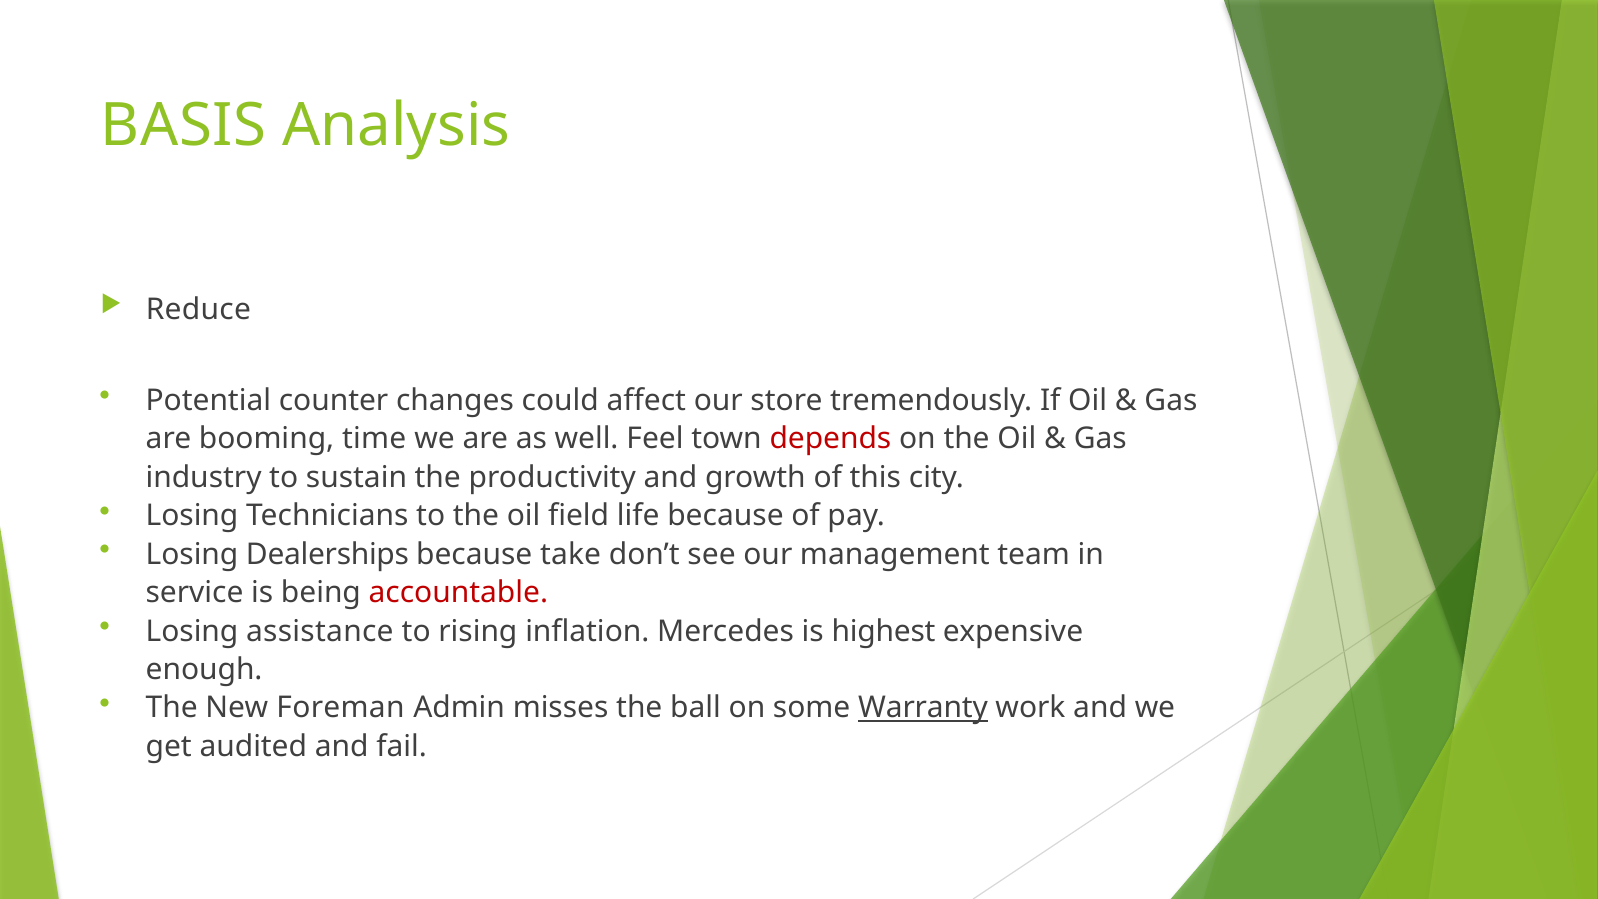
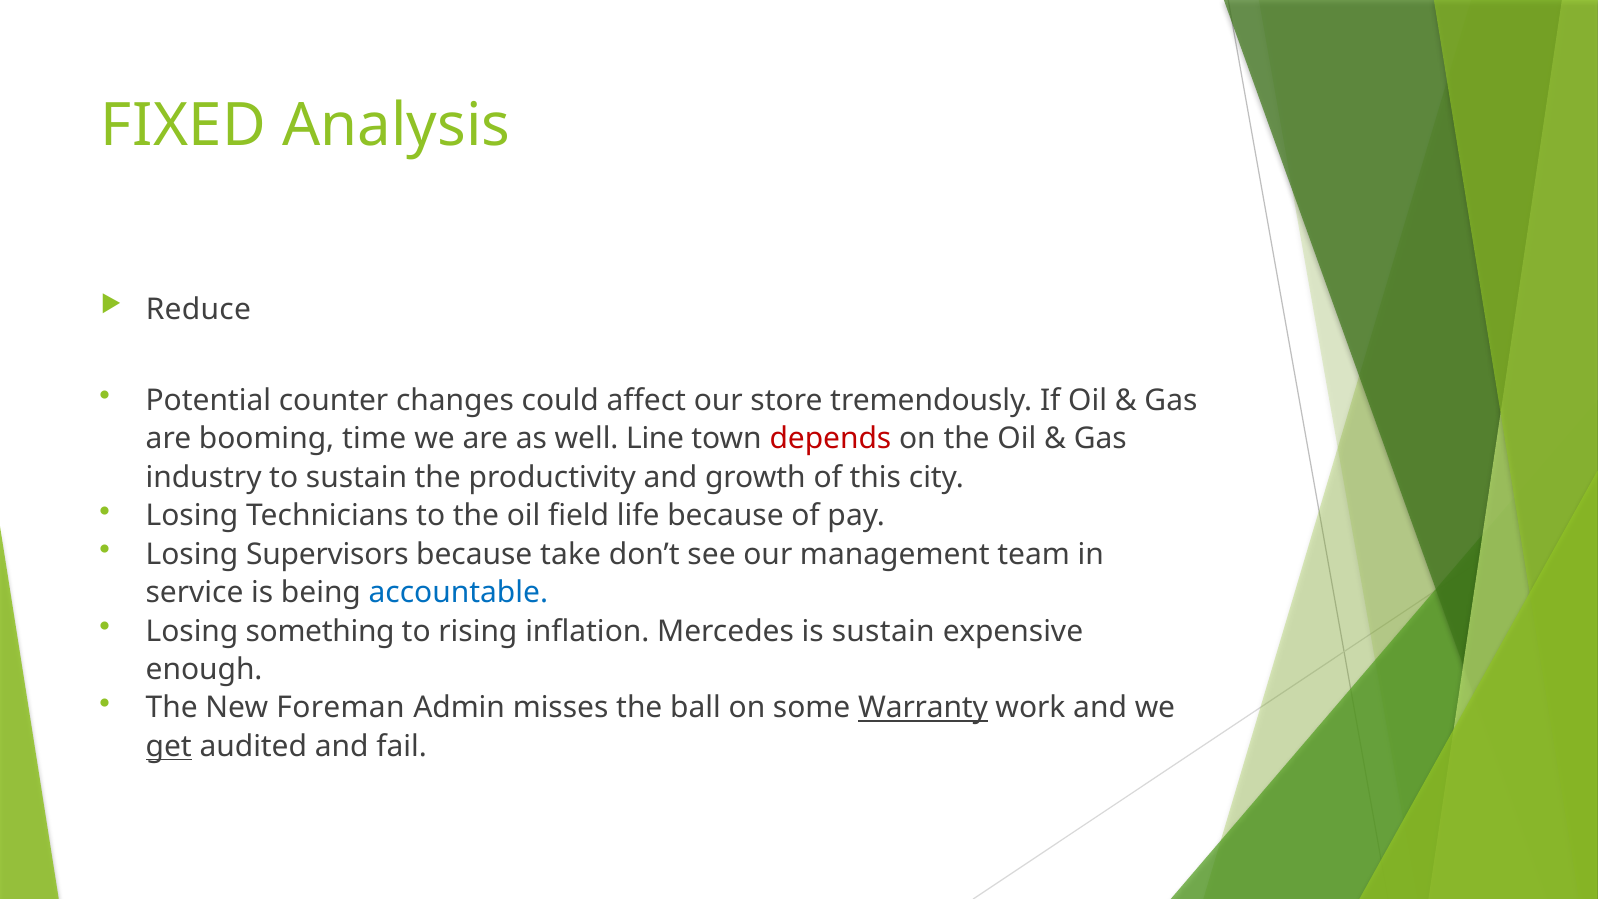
BASIS: BASIS -> FIXED (184, 126)
Feel: Feel -> Line (655, 439)
Dealerships: Dealerships -> Supervisors (327, 554)
accountable colour: red -> blue (458, 593)
assistance: assistance -> something (320, 631)
is highest: highest -> sustain (883, 631)
get underline: none -> present (169, 746)
